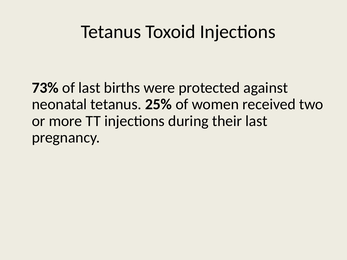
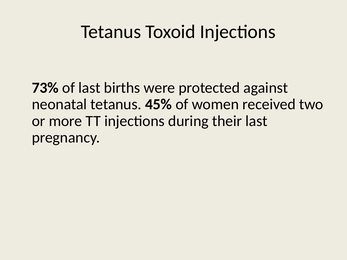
25%: 25% -> 45% (159, 104)
